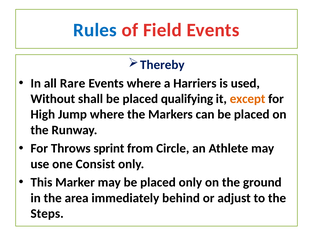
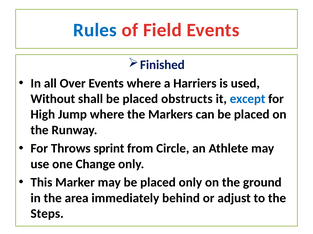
Thereby: Thereby -> Finished (162, 65)
Rare: Rare -> Over (73, 84)
qualifying: qualifying -> obstructs (187, 99)
except colour: orange -> blue (248, 99)
Consist: Consist -> Change (95, 165)
